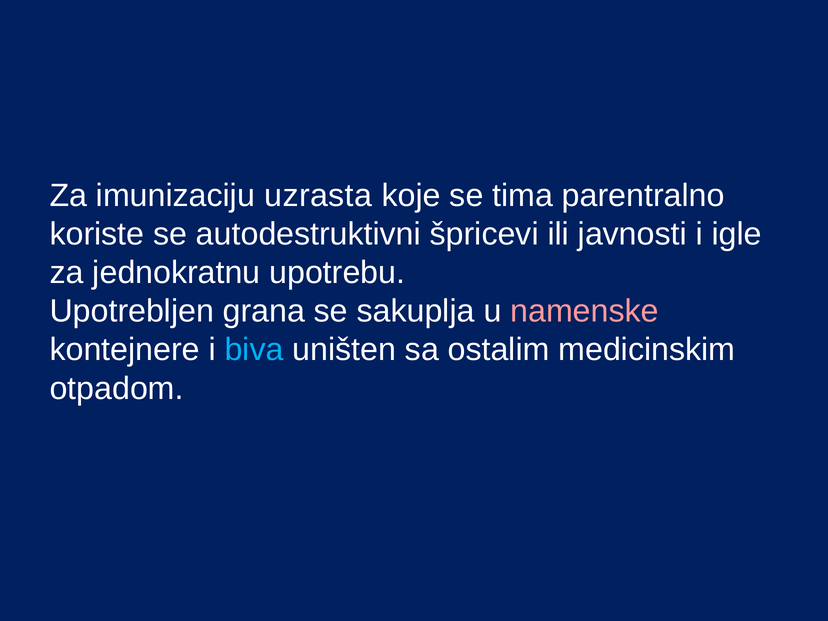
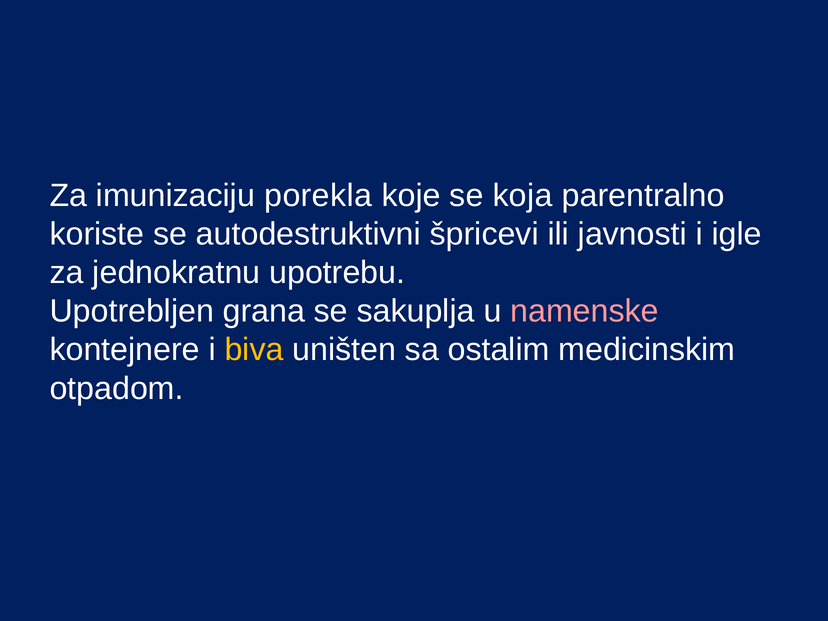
uzrasta: uzrasta -> porekla (318, 196)
tima: tima -> koja (523, 196)
biva colour: light blue -> yellow (254, 350)
